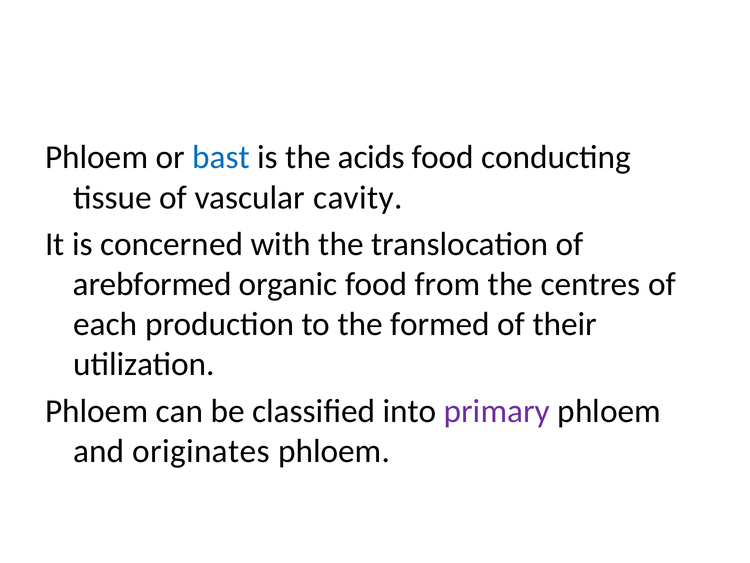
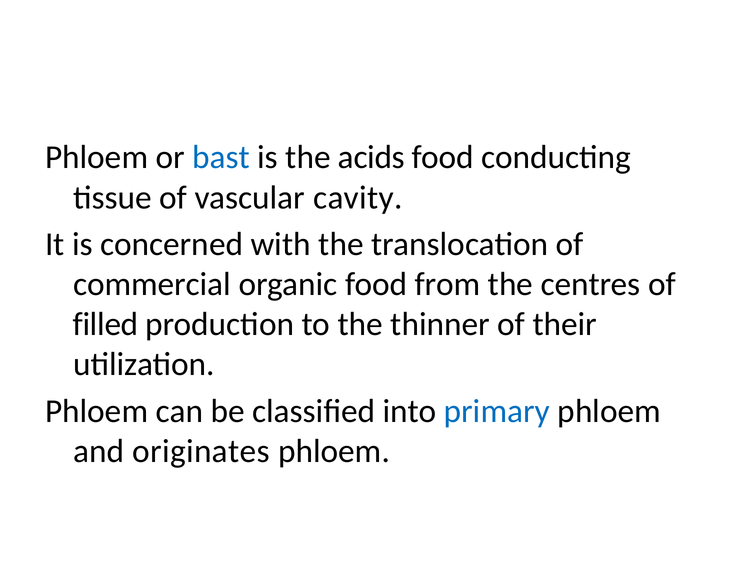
arebformed: arebformed -> commercial (152, 284)
each: each -> filled (106, 324)
formed: formed -> thinner (440, 324)
primary colour: purple -> blue (497, 411)
